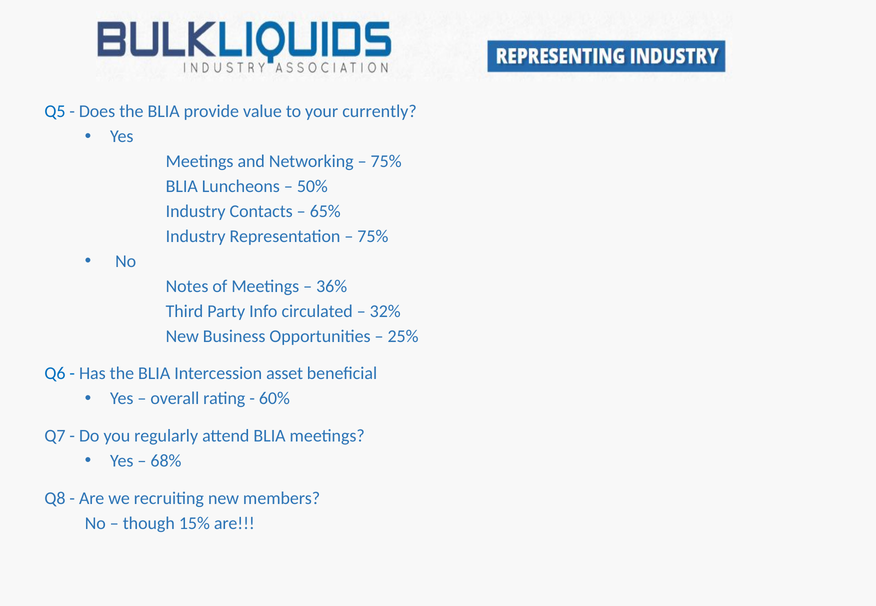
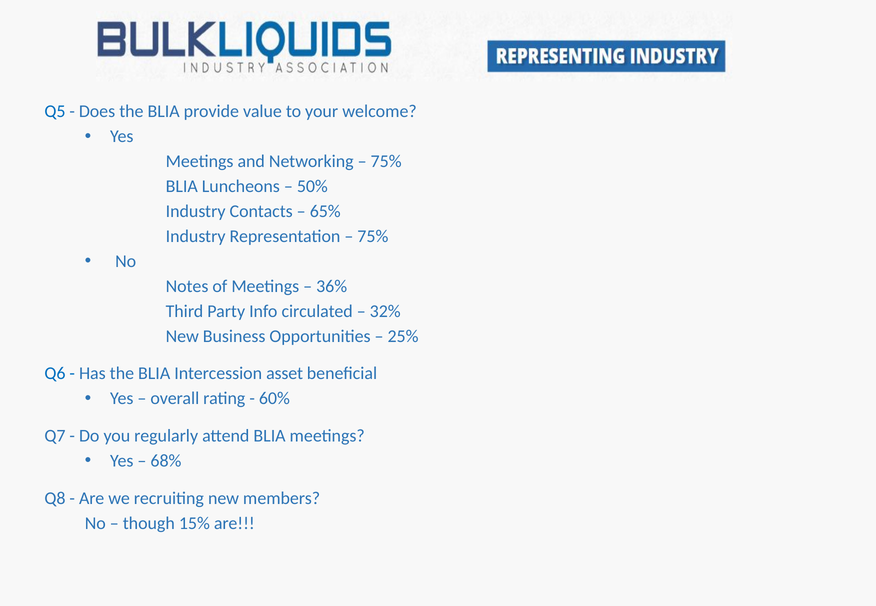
currently: currently -> welcome (380, 112)
